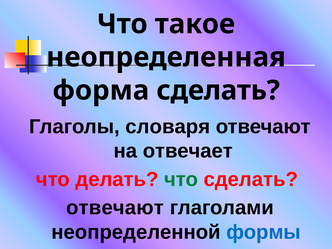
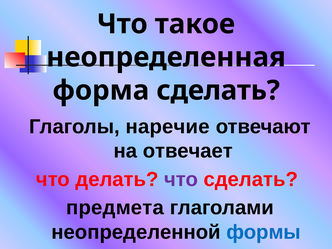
словаря: словаря -> наречие (168, 127)
что colour: green -> purple (181, 179)
отвечают: отвечают -> предмета (115, 208)
